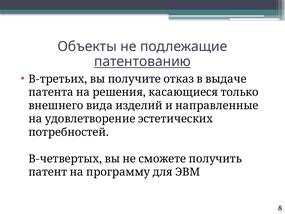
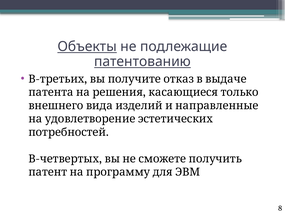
Объекты underline: none -> present (87, 47)
